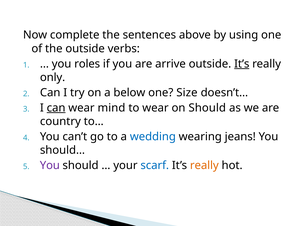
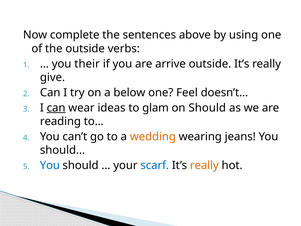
roles: roles -> their (87, 64)
It’s underline: present -> none (242, 64)
only: only -> give (53, 77)
Size: Size -> Feel (187, 92)
mind: mind -> ideas (112, 108)
to wear: wear -> glam (156, 108)
country: country -> reading (60, 121)
wedding colour: blue -> orange (153, 136)
You colour: purple -> blue (50, 165)
